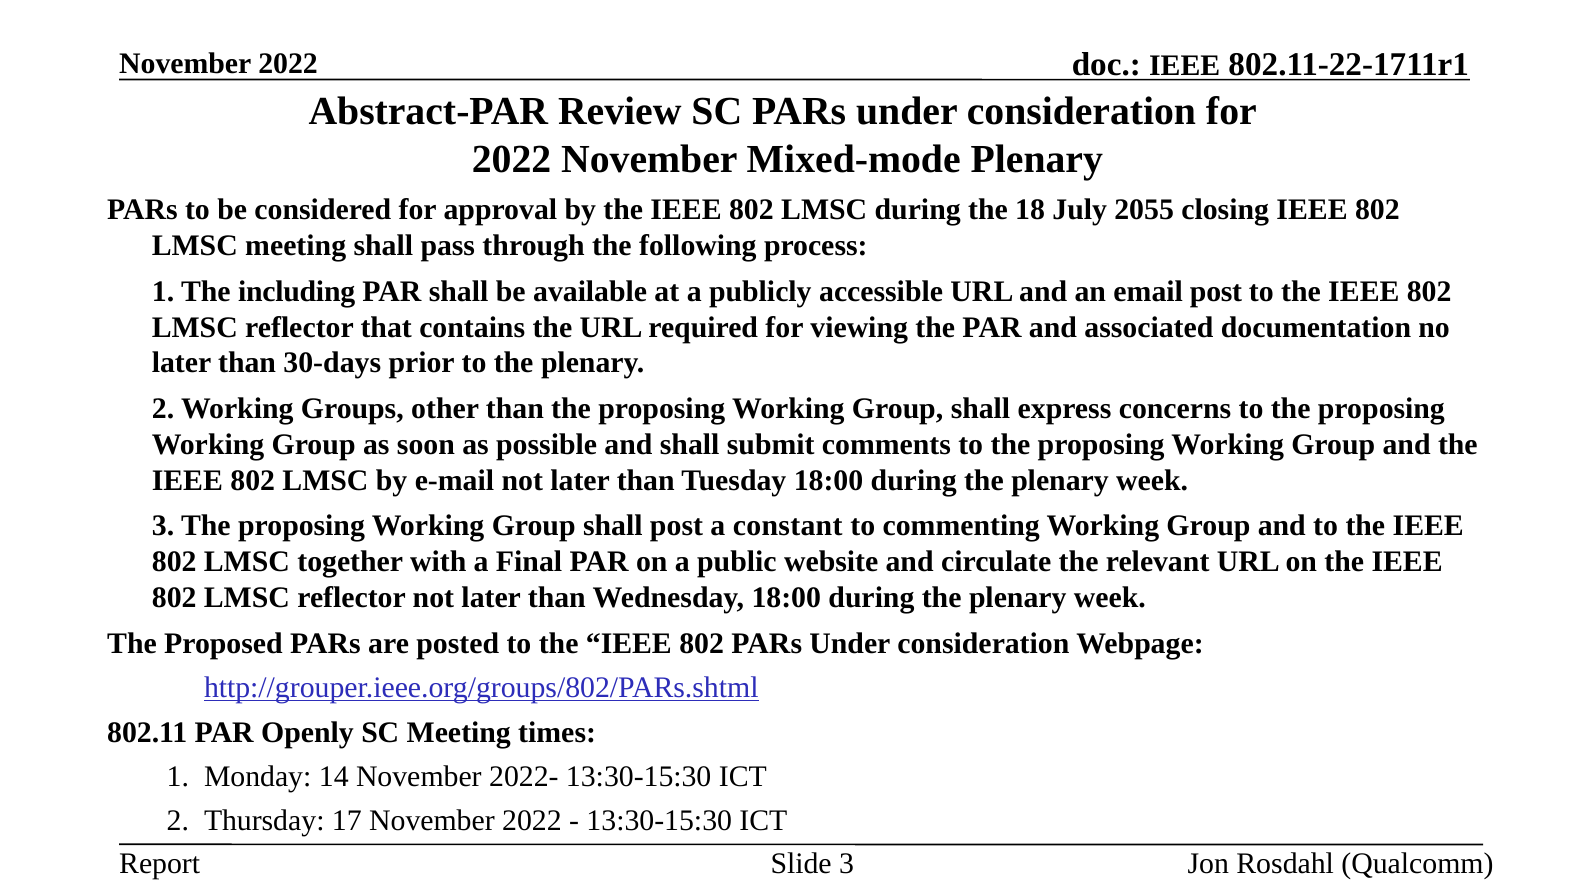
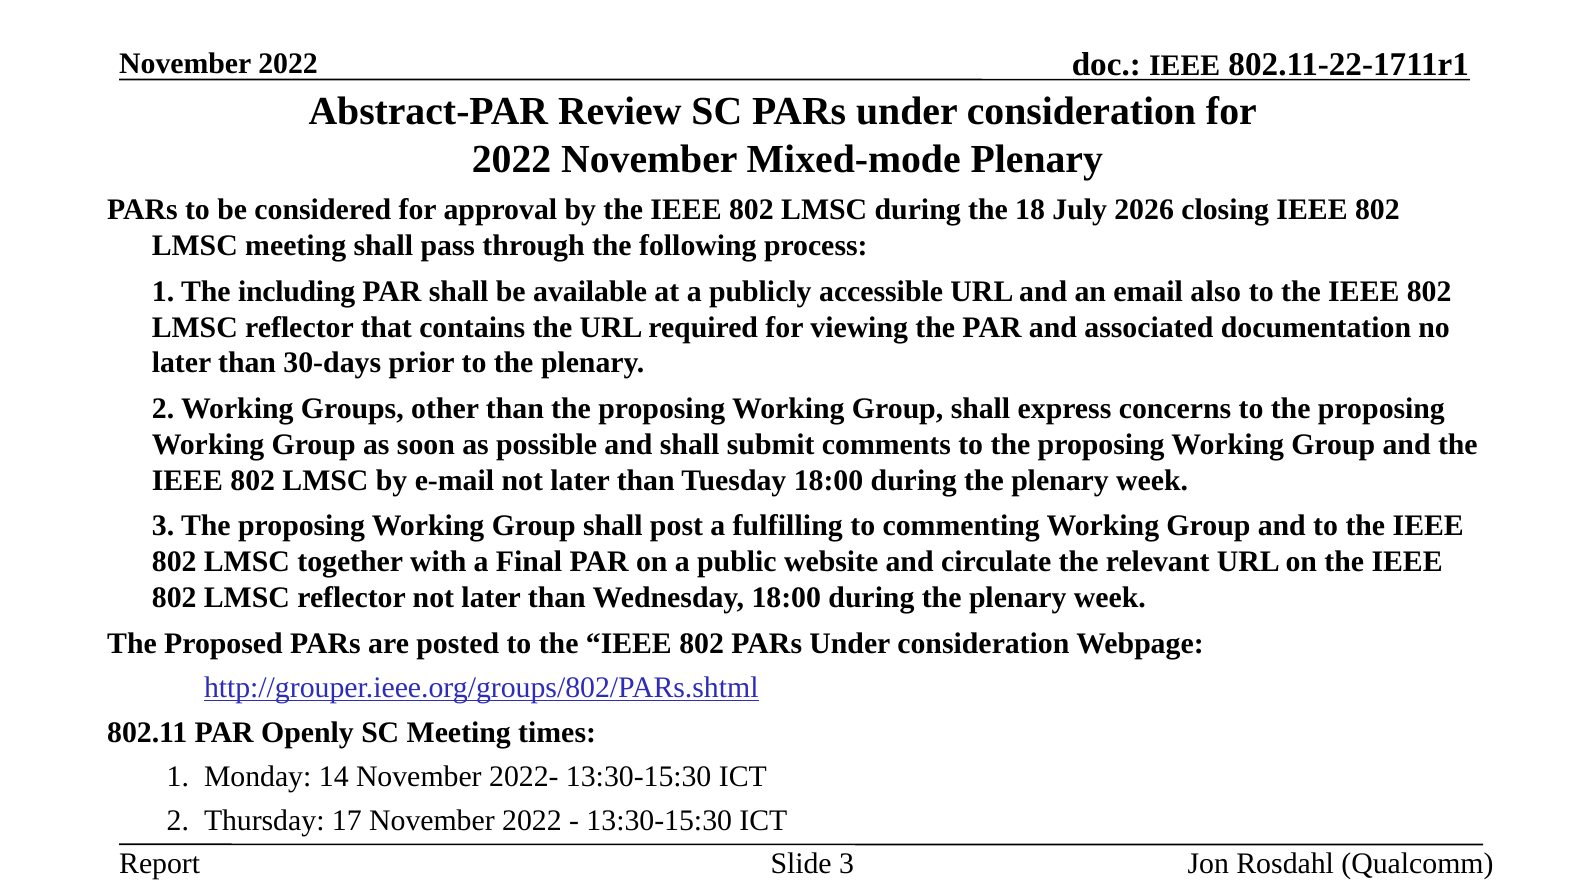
2055: 2055 -> 2026 (1144, 210)
email post: post -> also (1216, 292)
constant: constant -> fulfilling (788, 526)
